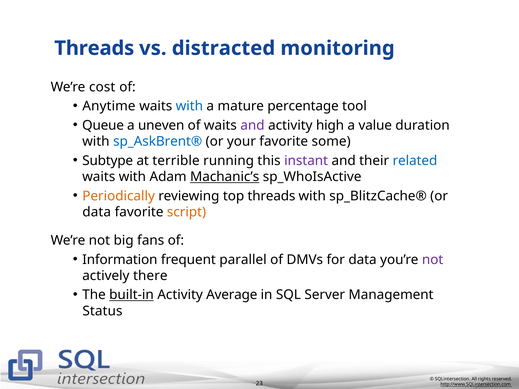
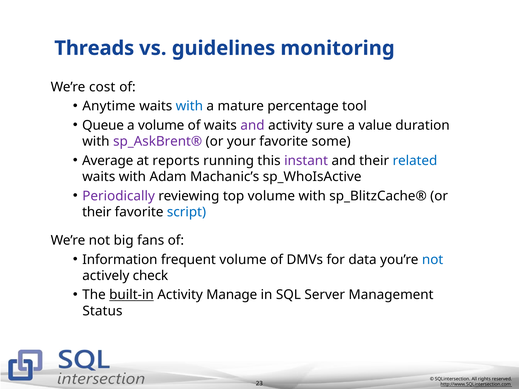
distracted: distracted -> guidelines (224, 48)
a uneven: uneven -> volume (161, 125)
high: high -> sure (330, 125)
sp_AskBrent® colour: blue -> purple (158, 142)
Subtype: Subtype -> Average (108, 161)
terrible: terrible -> reports (176, 161)
Machanic’s underline: present -> none (225, 177)
Periodically colour: orange -> purple (119, 196)
top threads: threads -> volume (271, 196)
data: data -> their (97, 212)
script colour: orange -> blue (186, 212)
frequent parallel: parallel -> volume (243, 260)
not colour: purple -> blue (433, 260)
there: there -> check (150, 276)
Average: Average -> Manage (232, 295)
